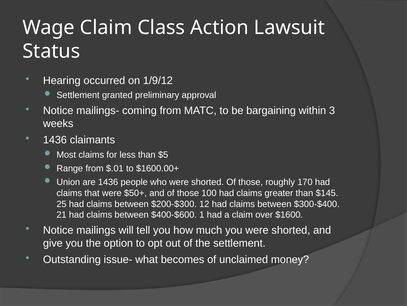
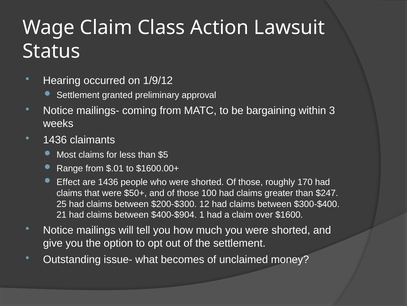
Union: Union -> Effect (68, 182)
$145: $145 -> $247 (327, 193)
$400-$600: $400-$600 -> $400-$904 (174, 214)
